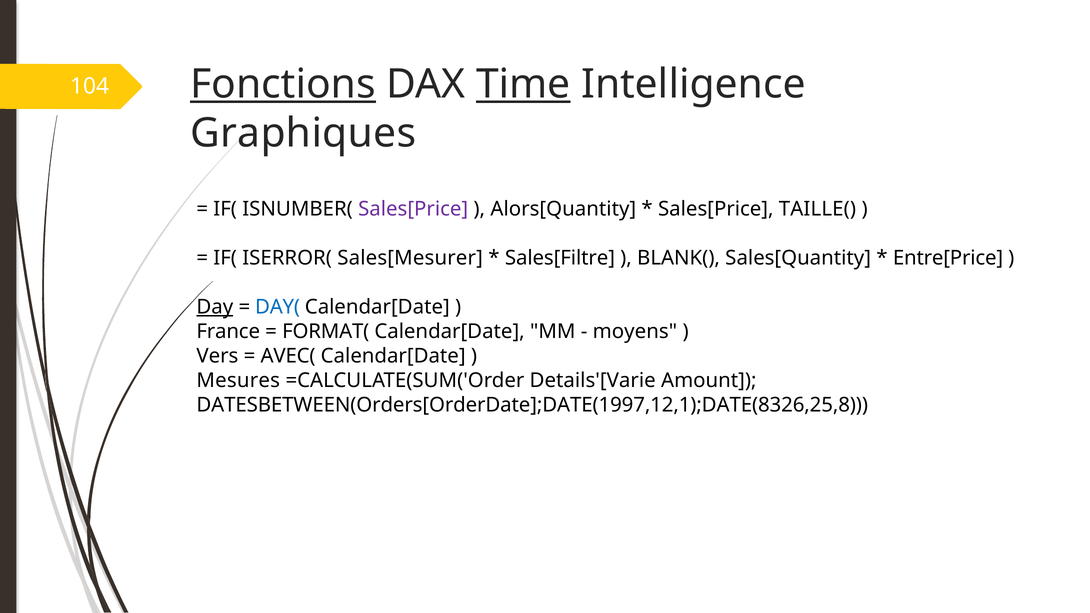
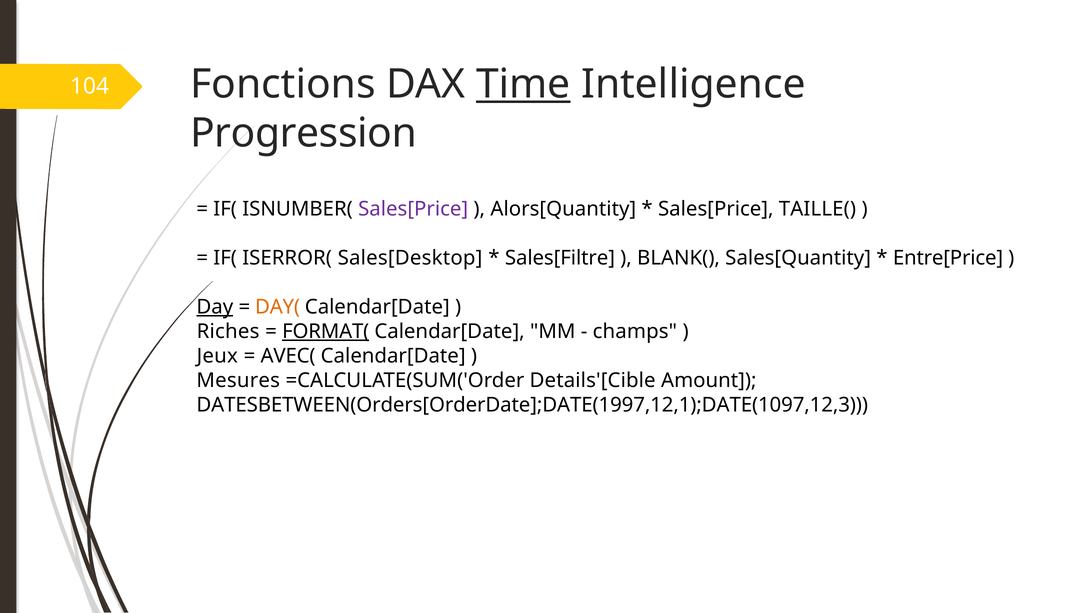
Fonctions underline: present -> none (283, 84)
Graphiques: Graphiques -> Progression (304, 133)
Sales[Mesurer: Sales[Mesurer -> Sales[Desktop (410, 258)
DAY( colour: blue -> orange (278, 307)
France: France -> Riches (228, 332)
FORMAT( underline: none -> present (326, 332)
moyens: moyens -> champs (635, 332)
Vers: Vers -> Jeux (217, 356)
Details'[Varie: Details'[Varie -> Details'[Cible (593, 381)
DATESBETWEEN(Orders[OrderDate];DATE(1997,12,1);DATE(8326,25,8: DATESBETWEEN(Orders[OrderDate];DATE(1997,12,1);DATE(8326,25,8 -> DATESBETWEEN(Orders[OrderDate];DATE(1997,12,1);DATE(1097,12,3 (532, 405)
